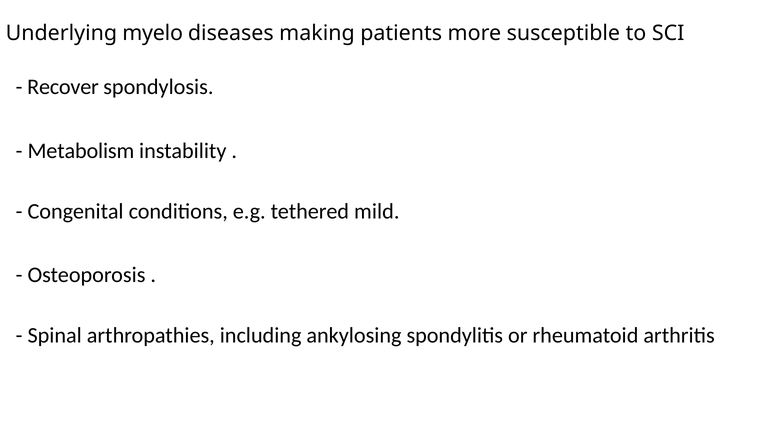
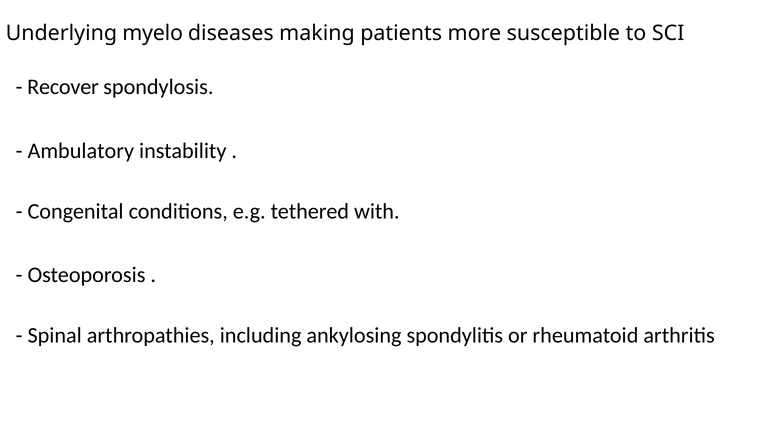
Metabolism: Metabolism -> Ambulatory (81, 151)
mild: mild -> with (377, 212)
